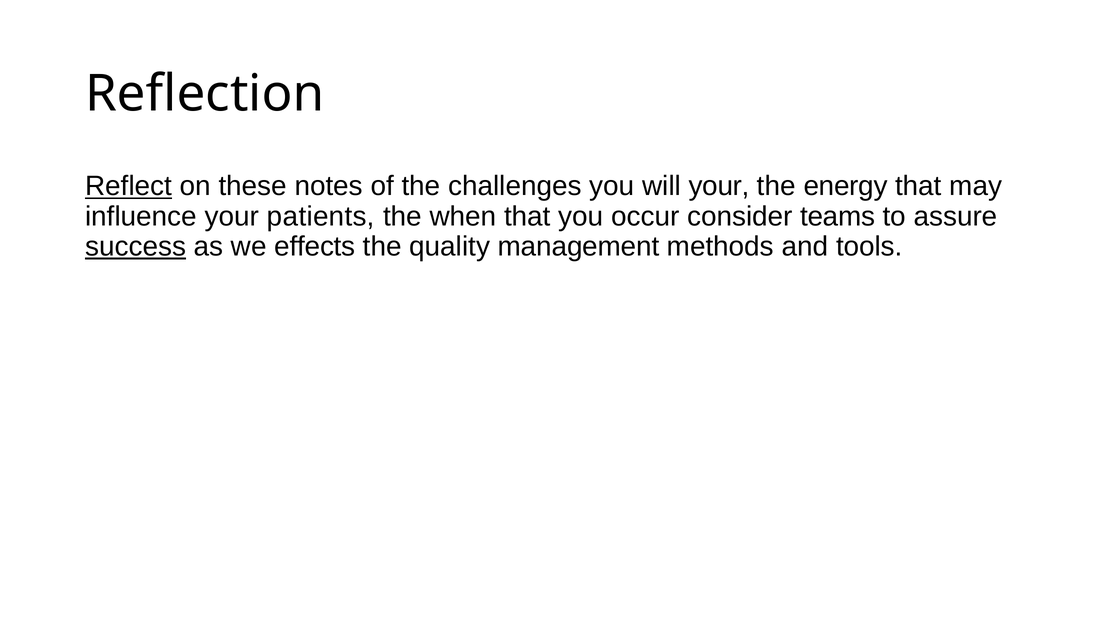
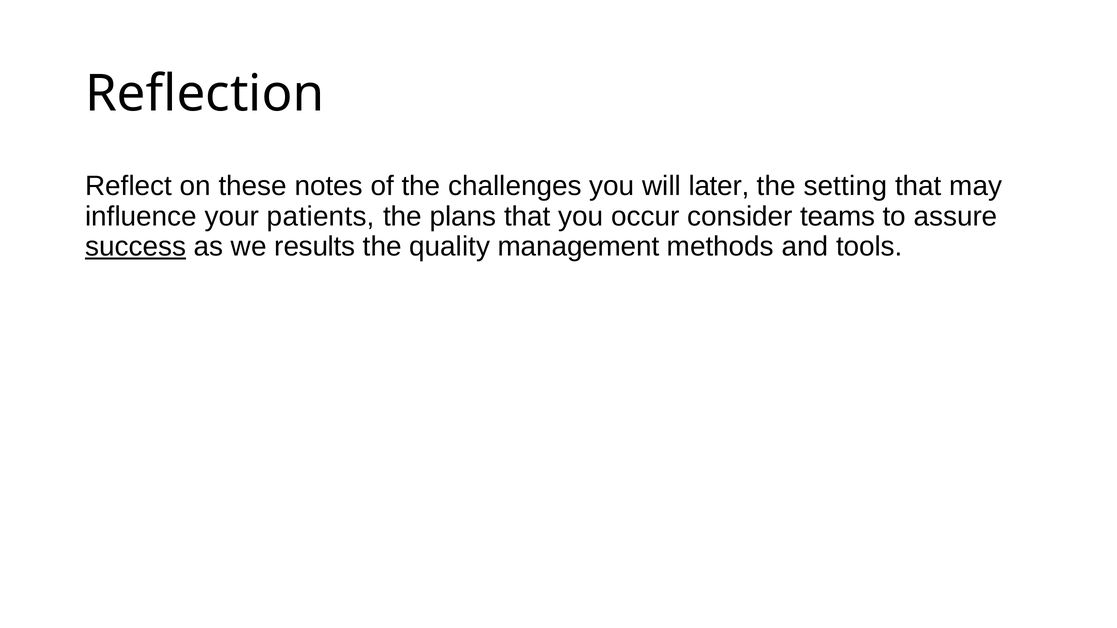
Reflect underline: present -> none (129, 186)
will your: your -> later (719, 186)
energy: energy -> setting (845, 186)
when: when -> plans (463, 217)
effects: effects -> results (315, 247)
